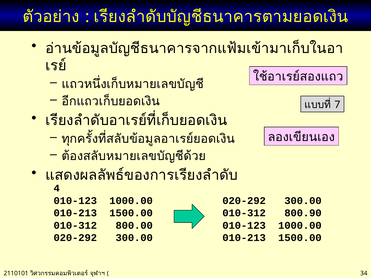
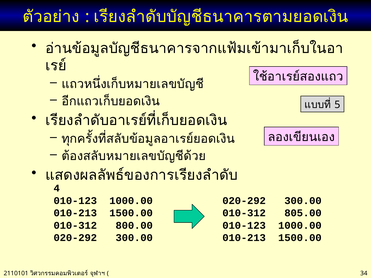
7: 7 -> 5 (337, 105)
800.90: 800.90 -> 805.00 (303, 213)
